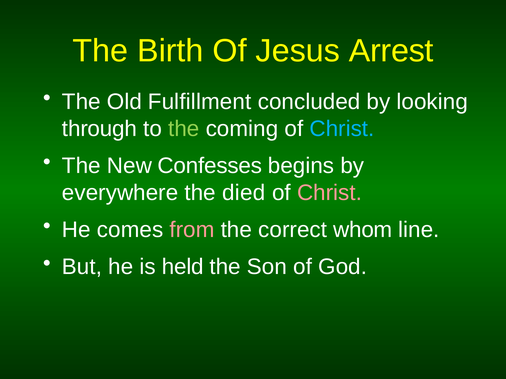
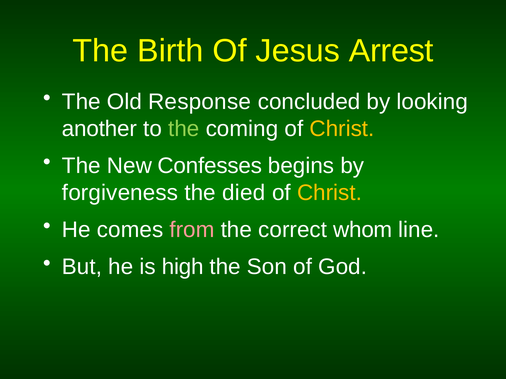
Fulfillment: Fulfillment -> Response (200, 102)
through: through -> another (100, 129)
Christ colour: light blue -> yellow (342, 129)
everywhere: everywhere -> forgiveness (120, 193)
Christ colour: pink -> yellow (330, 193)
held: held -> high (183, 267)
